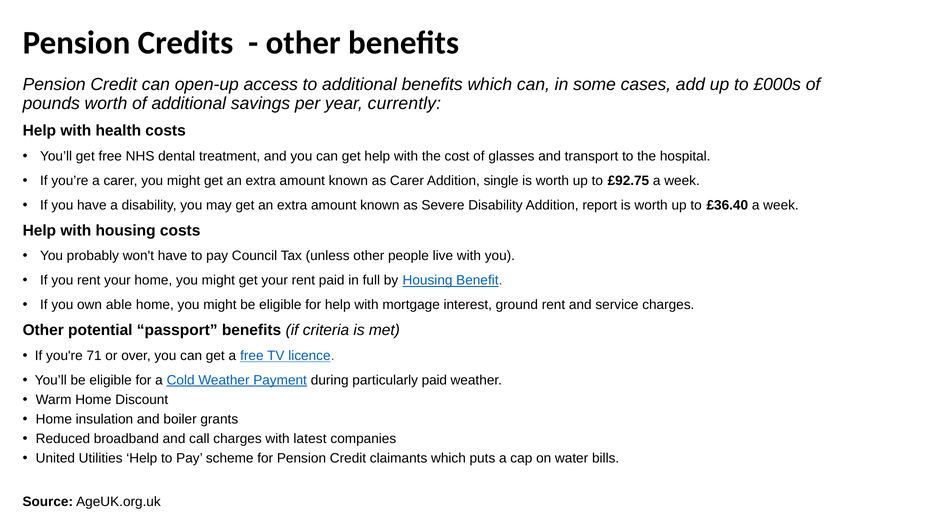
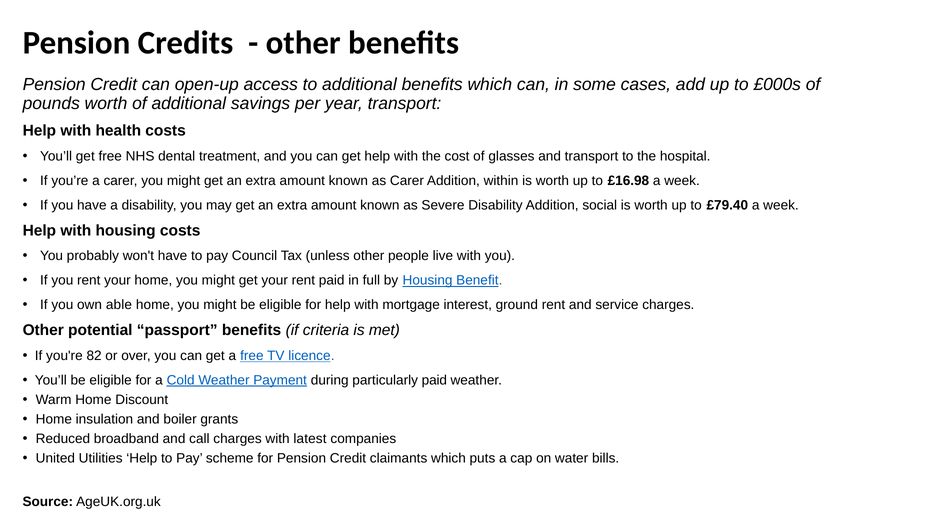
year currently: currently -> transport (404, 103)
single: single -> within (501, 181)
£92.75: £92.75 -> £16.98 (628, 181)
report: report -> social (600, 205)
£36.40: £36.40 -> £79.40 (727, 205)
71: 71 -> 82 (94, 355)
